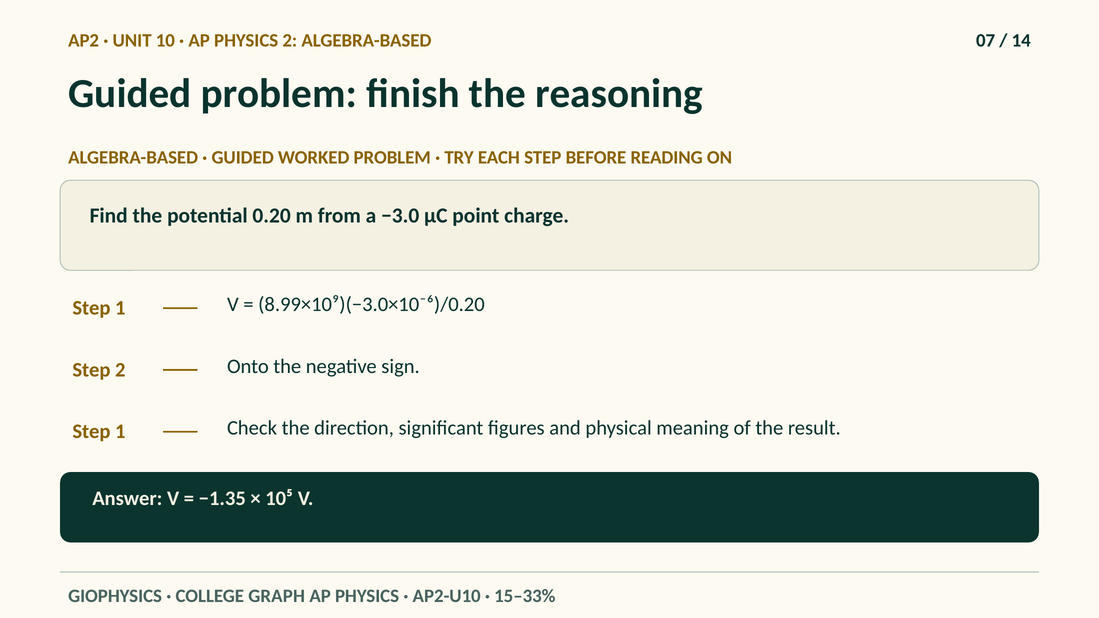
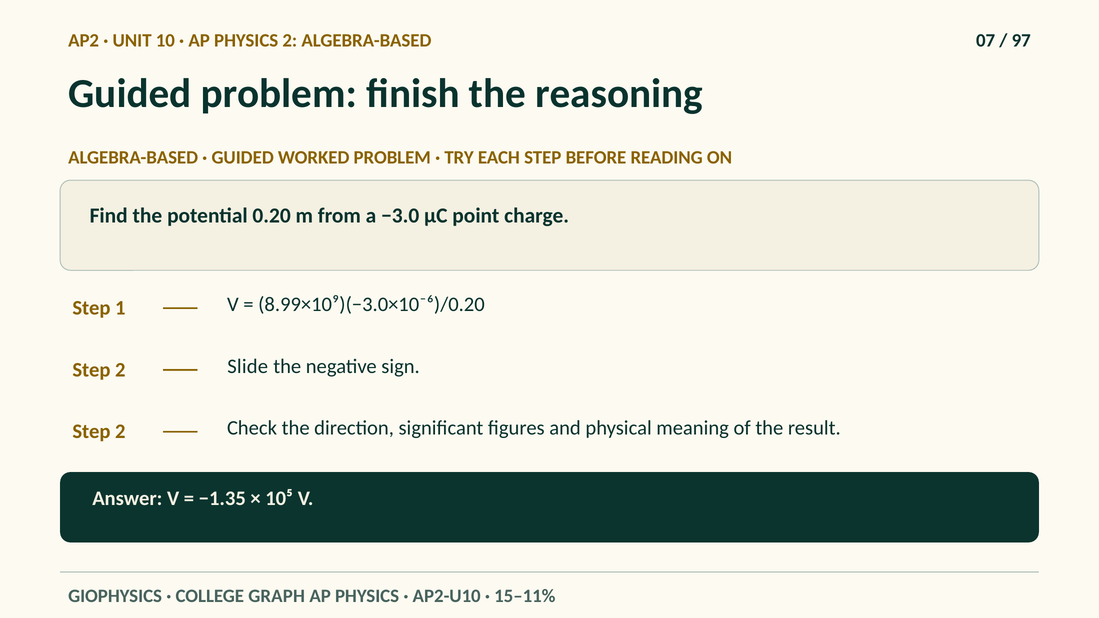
14: 14 -> 97 (1021, 41)
Onto: Onto -> Slide (248, 366)
1: 1 -> 2 (120, 432)
15–33%: 15–33% -> 15–11% (525, 596)
